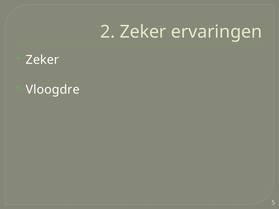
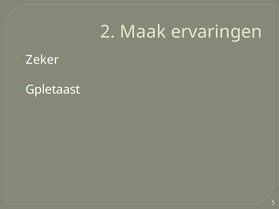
2 Zeker: Zeker -> Maak (143, 32)
Vloogdre: Vloogdre -> Gpletaast (53, 90)
